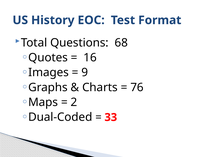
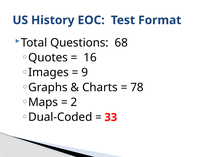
76: 76 -> 78 (137, 87)
